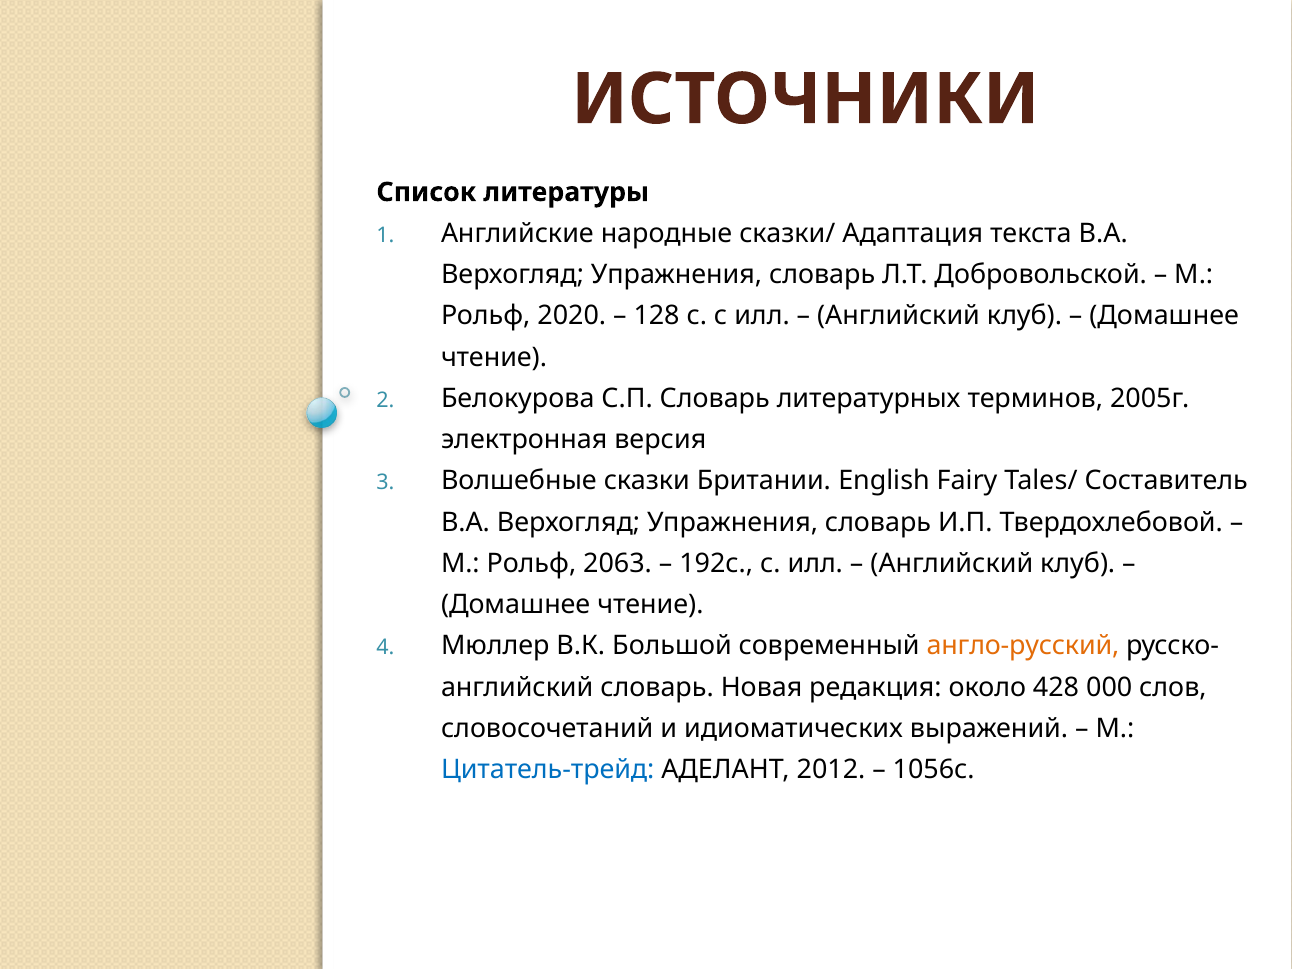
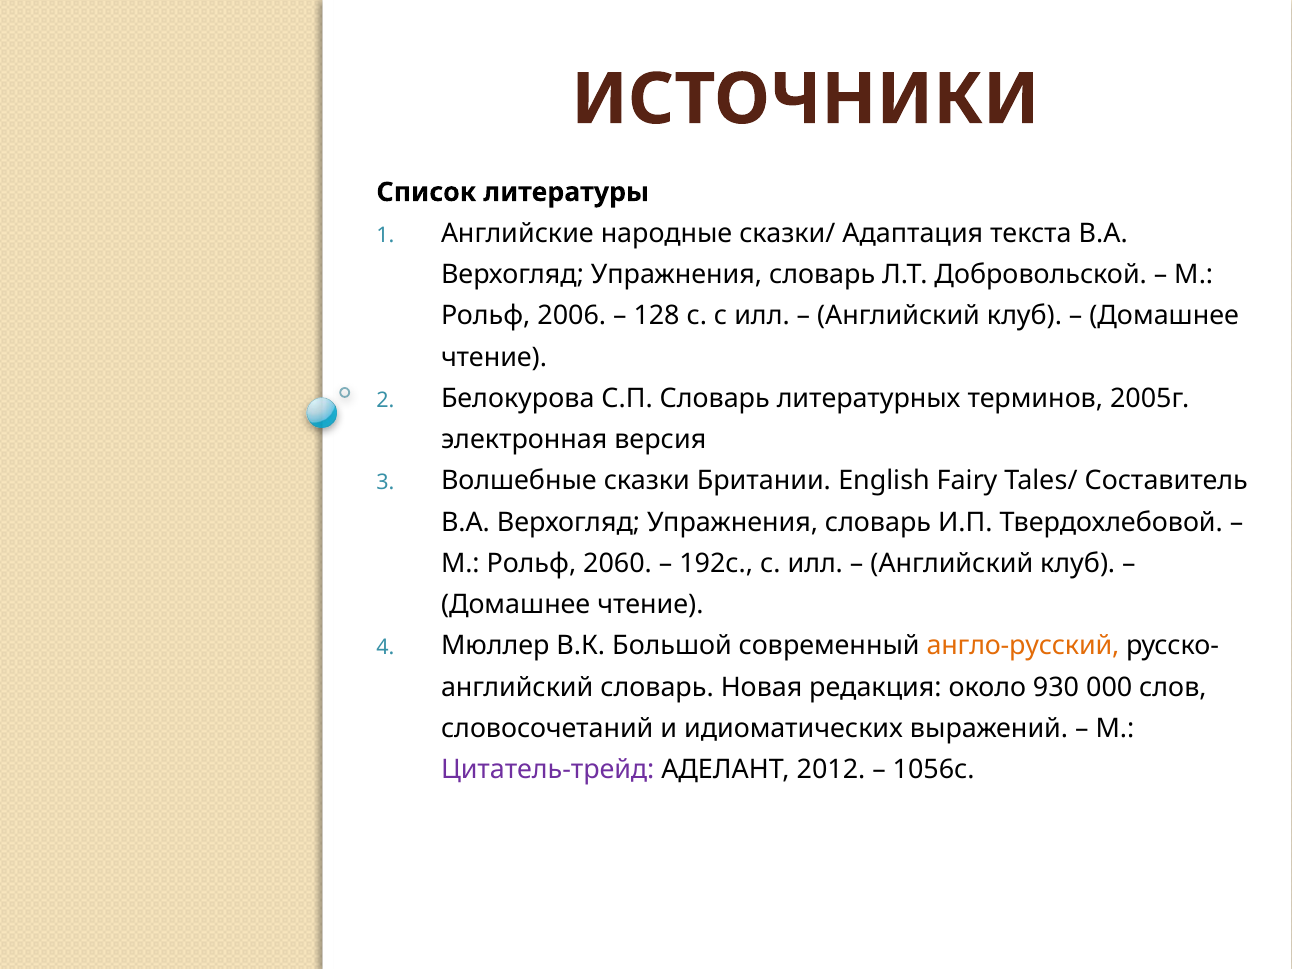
2020: 2020 -> 2006 (572, 316)
2063: 2063 -> 2060 (618, 563)
428: 428 -> 930 (1056, 687)
Цитатель-трейд colour: blue -> purple (548, 770)
